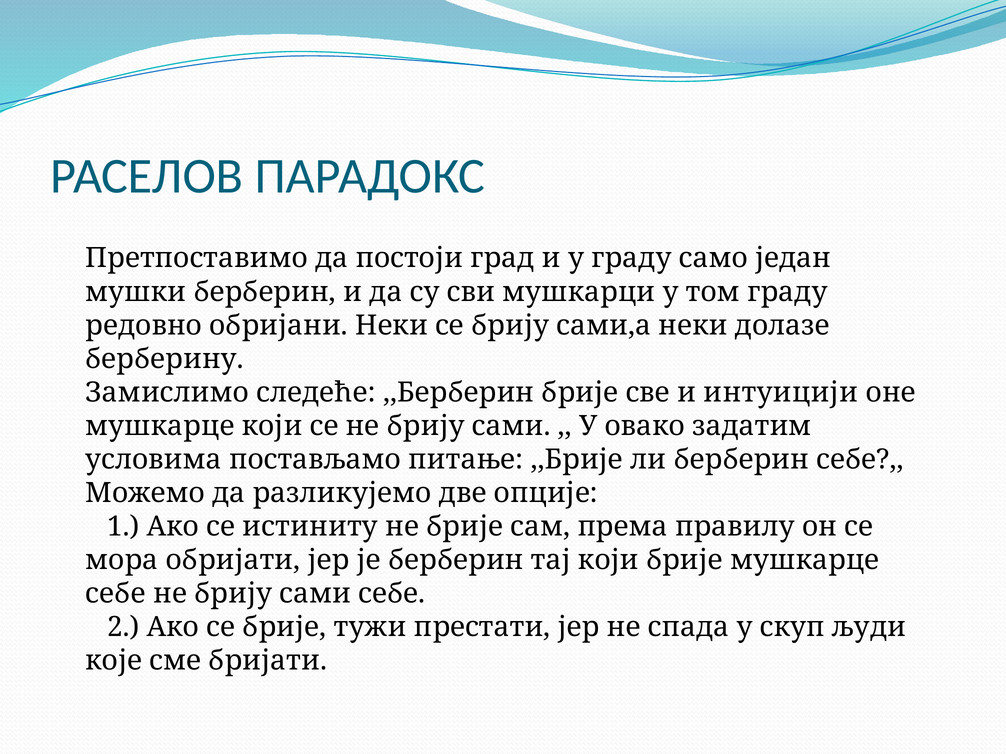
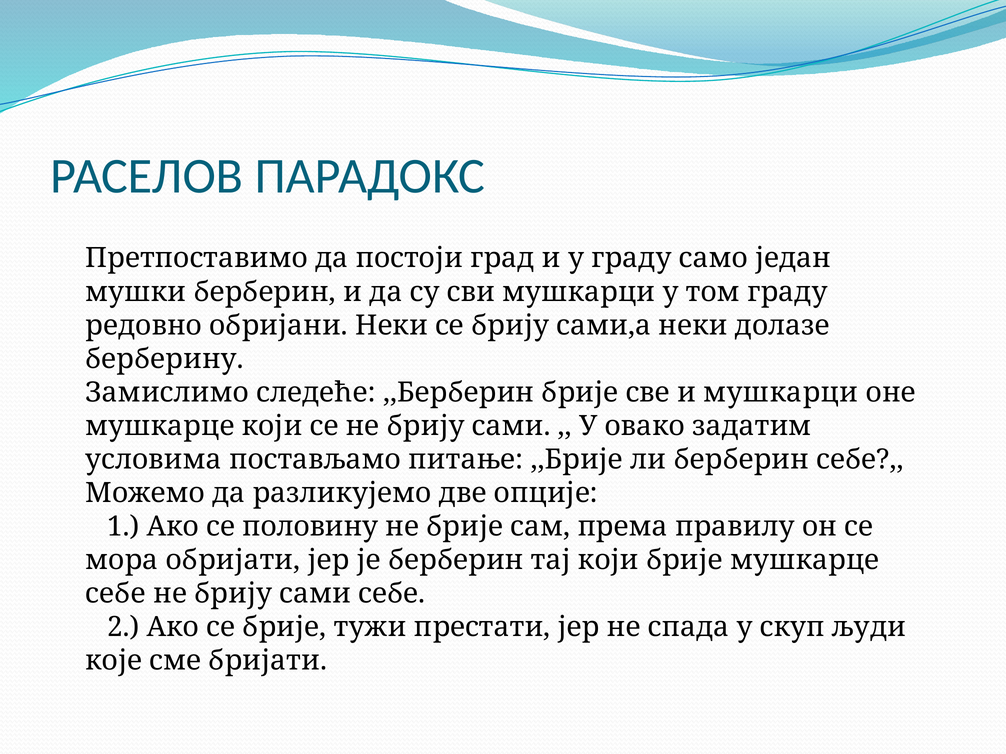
и интуицији: интуицији -> мушкарци (781, 393)
истиниту: истиниту -> половину (310, 527)
